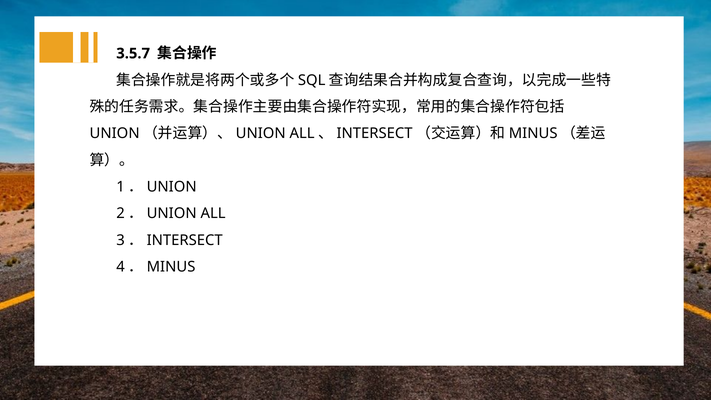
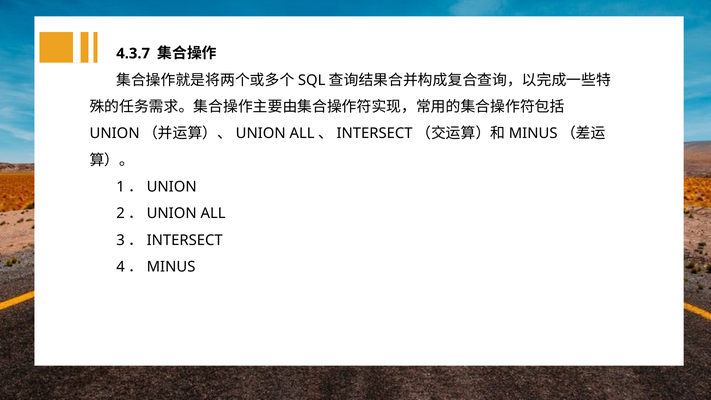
3.5.7: 3.5.7 -> 4.3.7 (133, 53)
